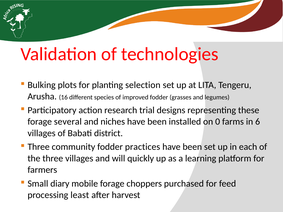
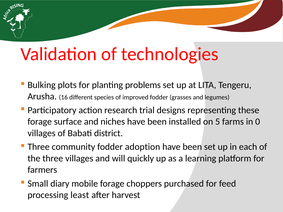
selection: selection -> problems (143, 85)
several: several -> surface (68, 122)
0: 0 -> 5 (218, 122)
6: 6 -> 0 (258, 122)
practices: practices -> adoption (143, 147)
